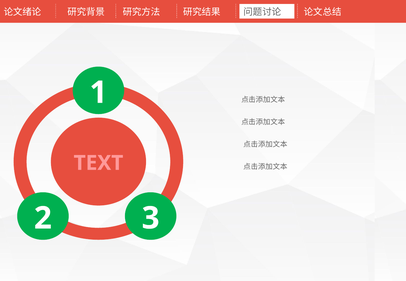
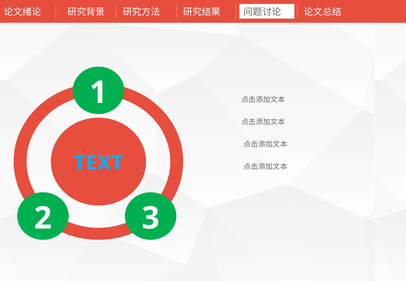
TEXT colour: pink -> light blue (98, 163)
